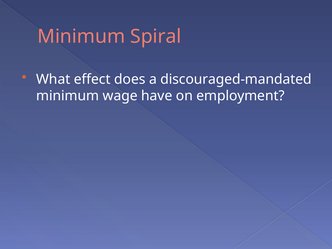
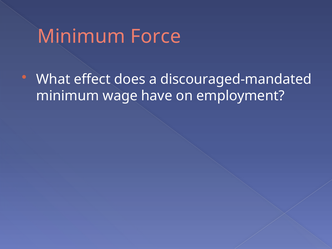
Spiral: Spiral -> Force (156, 36)
